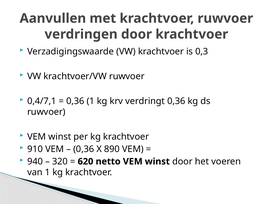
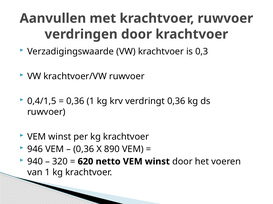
0,4/7,1: 0,4/7,1 -> 0,4/1,5 (42, 101)
910: 910 -> 946 (35, 150)
